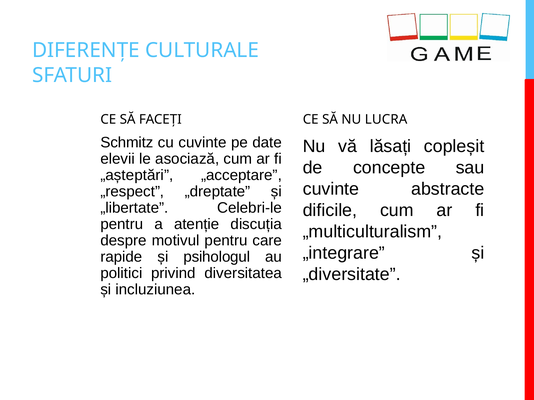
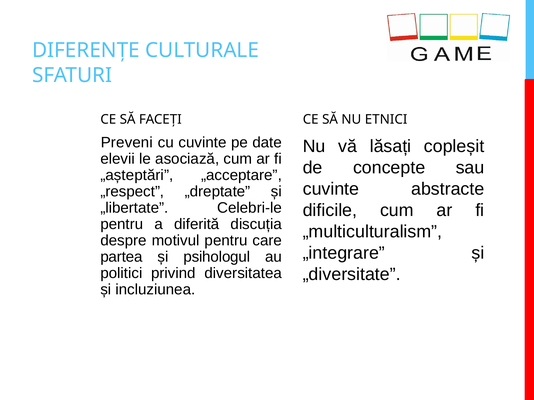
LUCRA: LUCRA -> ETNICI (386, 119)
Schmitz: Schmitz -> Preveni (127, 143)
atenție: atenție -> diferită (197, 224)
rapide: rapide -> partea (121, 257)
